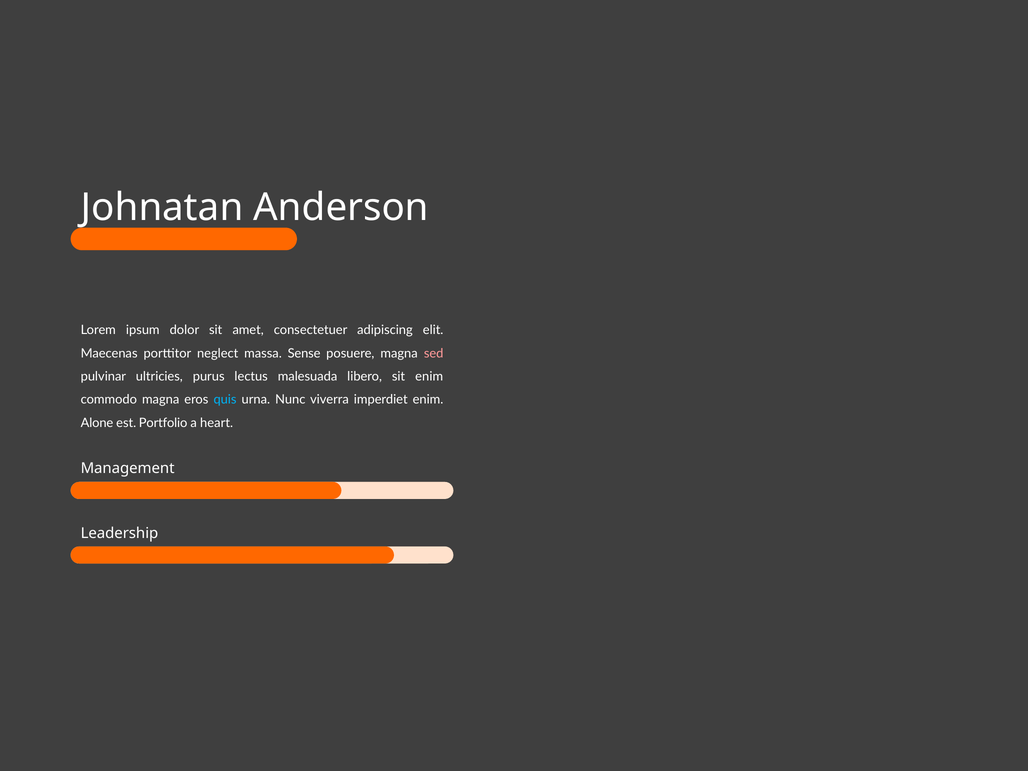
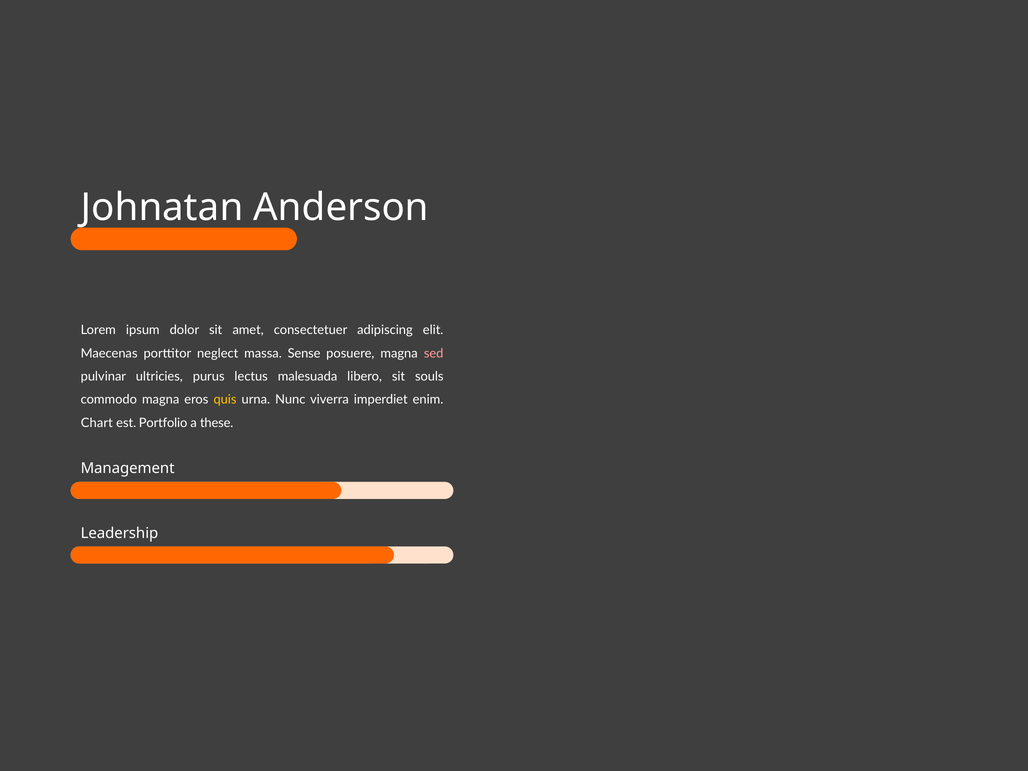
sit enim: enim -> souls (429, 377)
quis colour: light blue -> yellow (225, 400)
Alone: Alone -> Chart (97, 423)
heart: heart -> these (217, 423)
